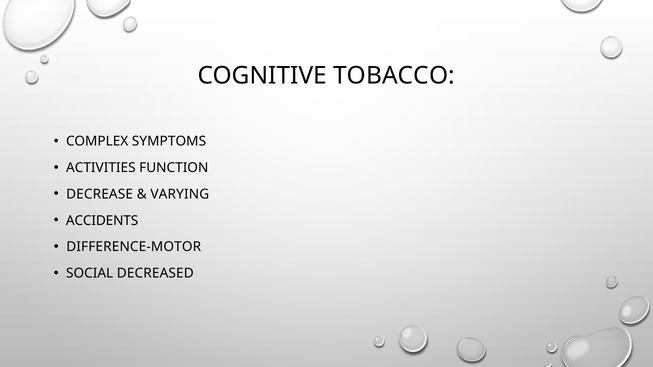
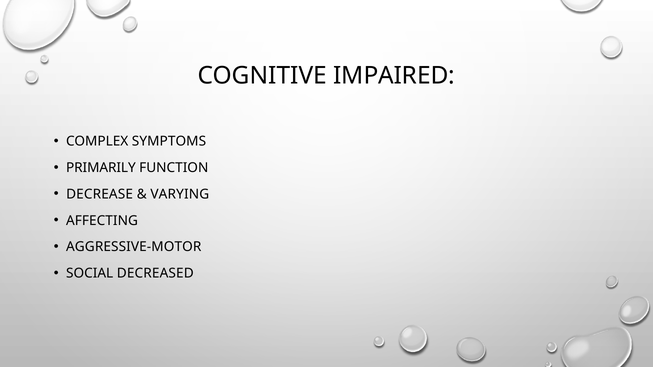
TOBACCO: TOBACCO -> IMPAIRED (394, 76)
ACTIVITIES: ACTIVITIES -> PRIMARILY (101, 168)
ACCIDENTS: ACCIDENTS -> AFFECTING (102, 221)
DIFFERENCE-MOTOR: DIFFERENCE-MOTOR -> AGGRESSIVE-MOTOR (134, 247)
